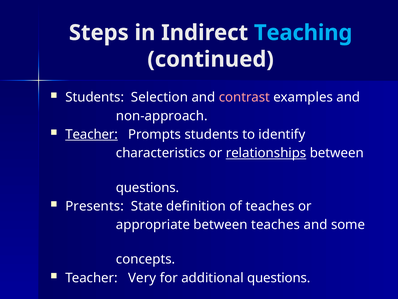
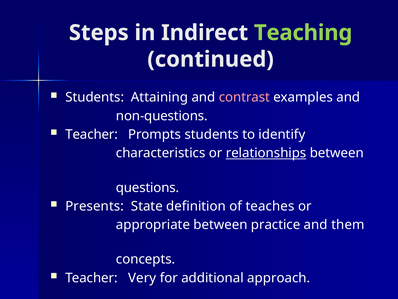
Teaching colour: light blue -> light green (303, 33)
Selection: Selection -> Attaining (160, 97)
non-approach: non-approach -> non-questions (162, 116)
Teacher underline: present -> none (92, 134)
between teaches: teaches -> practice (276, 224)
some: some -> them (348, 224)
additional questions: questions -> approach (279, 277)
